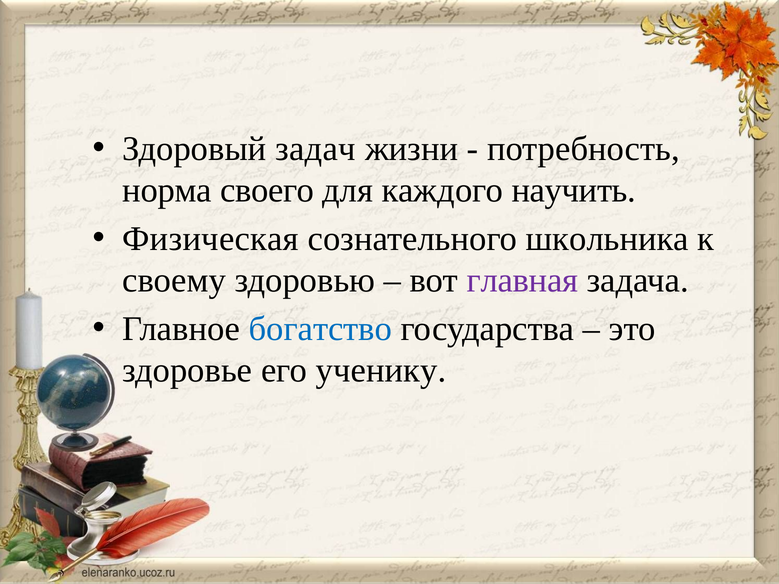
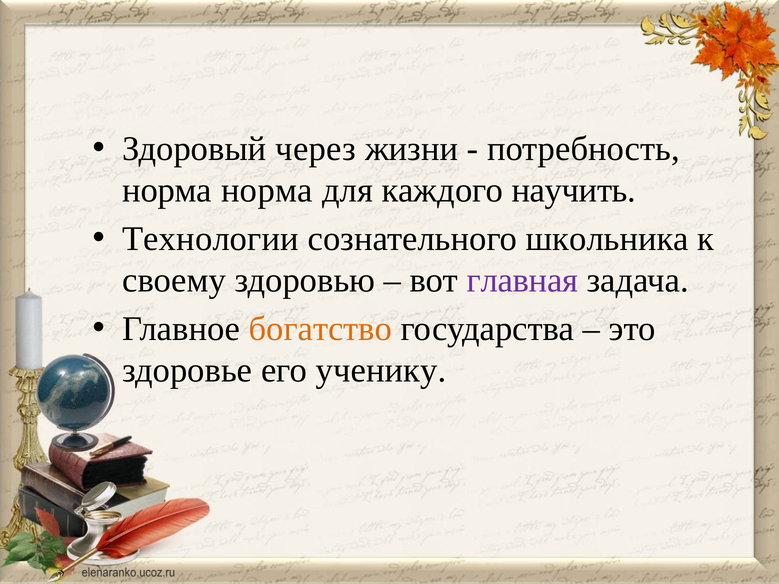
задач: задач -> через (315, 149)
норма своего: своего -> норма (267, 190)
Физическая: Физическая -> Технологии (211, 239)
богатство colour: blue -> orange (320, 329)
